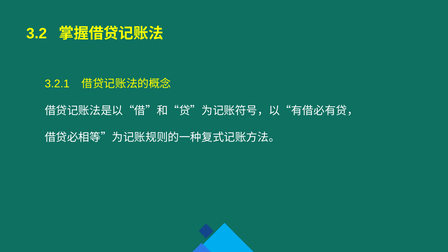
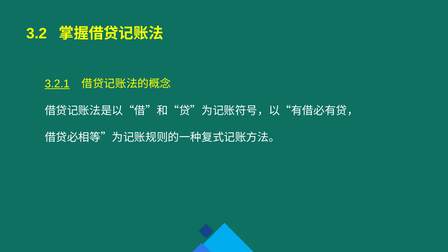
3.2.1 underline: none -> present (57, 84)
